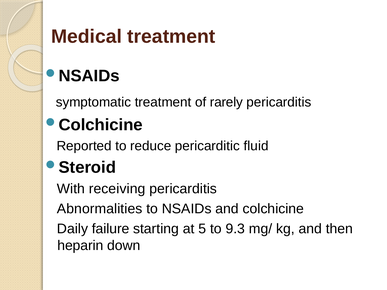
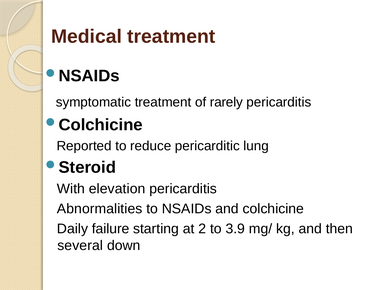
fluid: fluid -> lung (256, 146)
receiving: receiving -> elevation (117, 189)
5: 5 -> 2 (202, 229)
9.3: 9.3 -> 3.9 (235, 229)
heparin: heparin -> several (80, 246)
